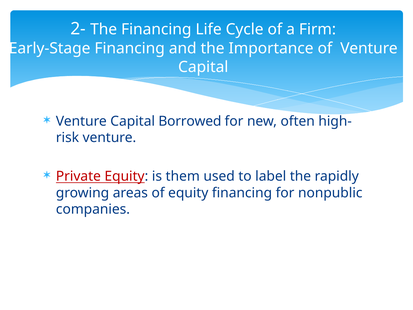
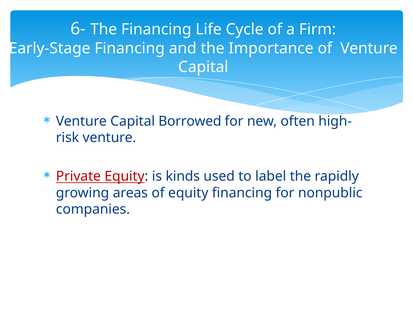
2-: 2- -> 6- (78, 29)
them: them -> kinds (183, 176)
